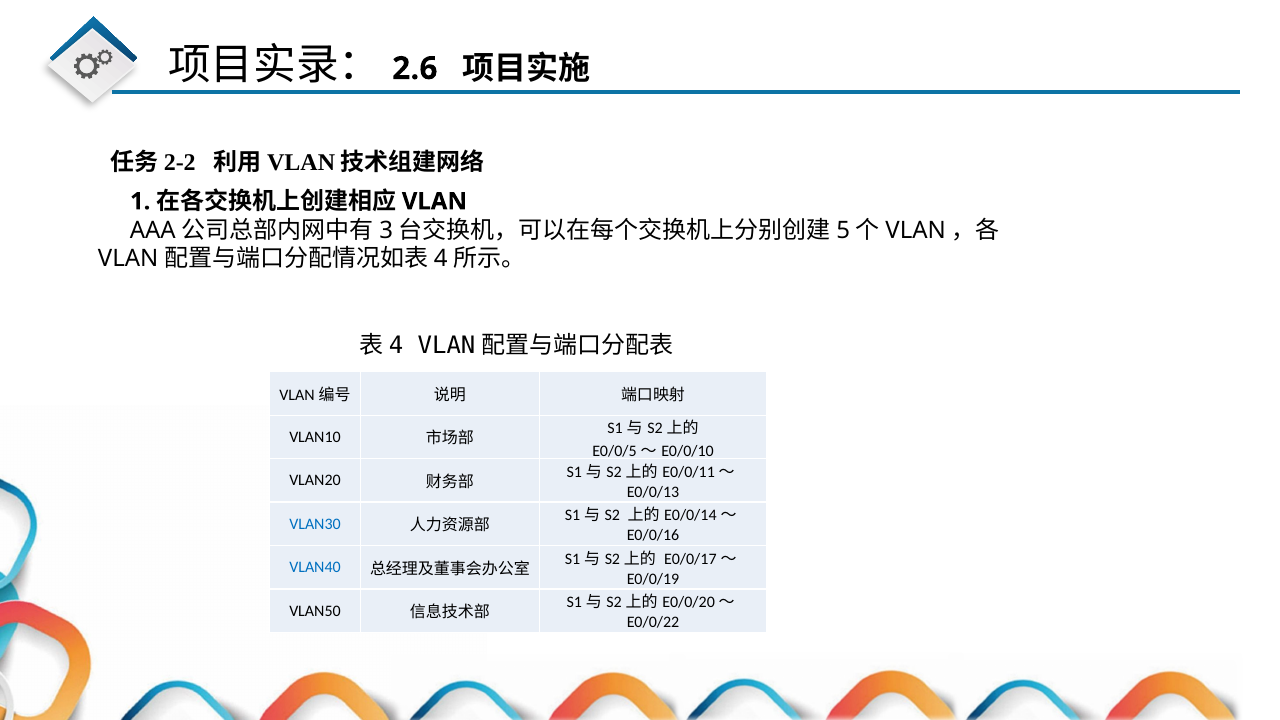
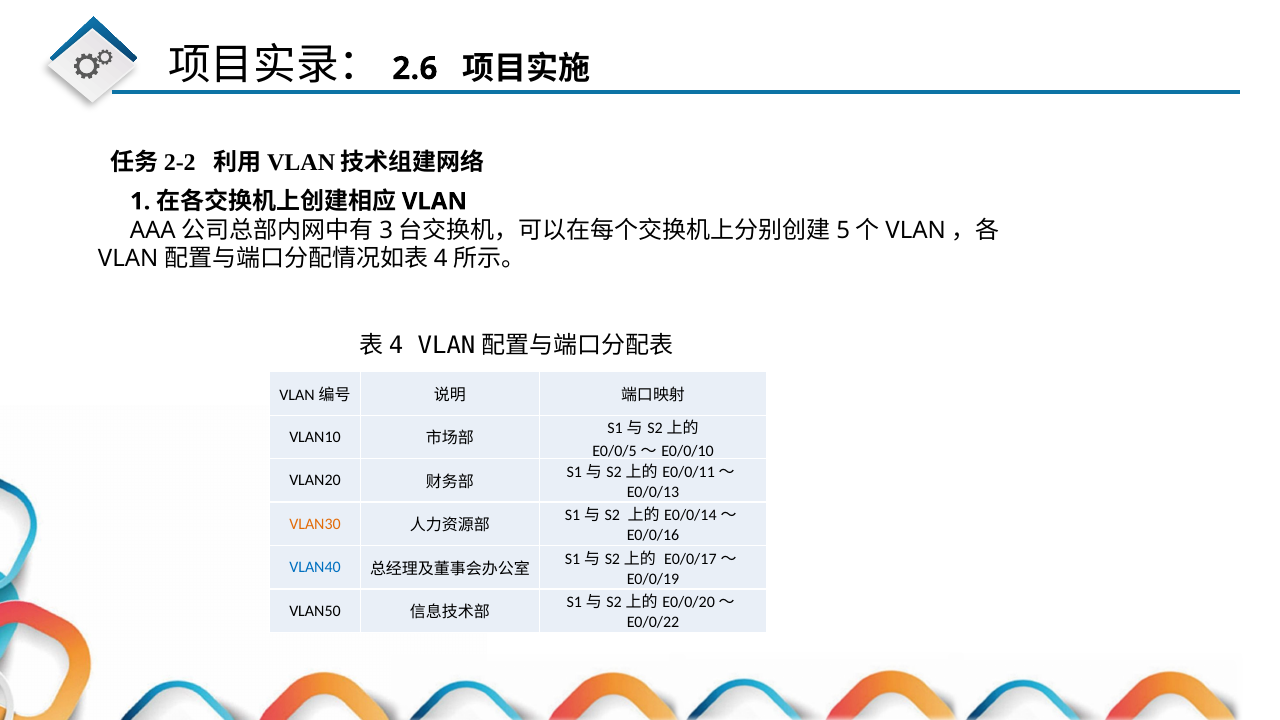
VLAN30 colour: blue -> orange (315, 524)
